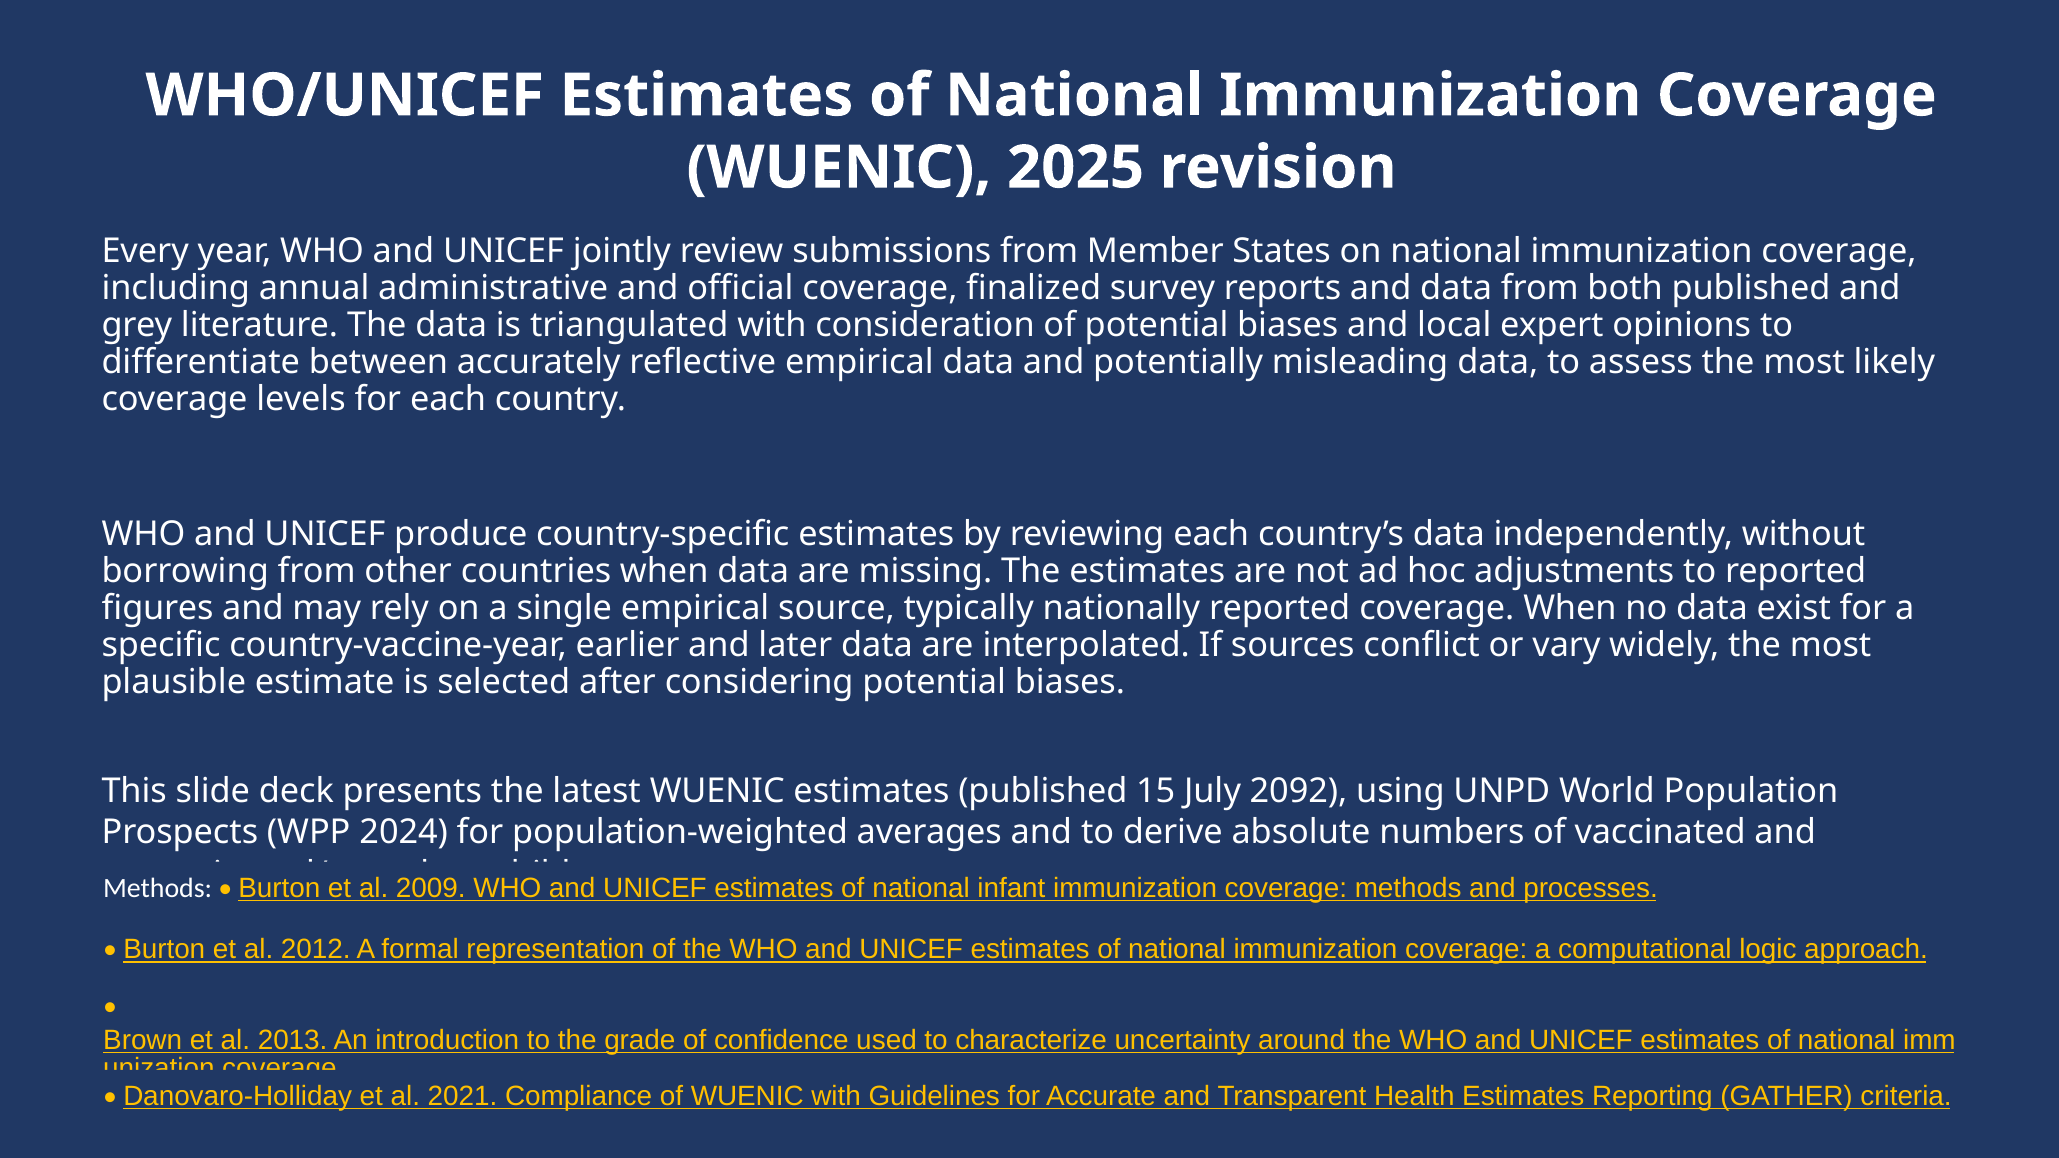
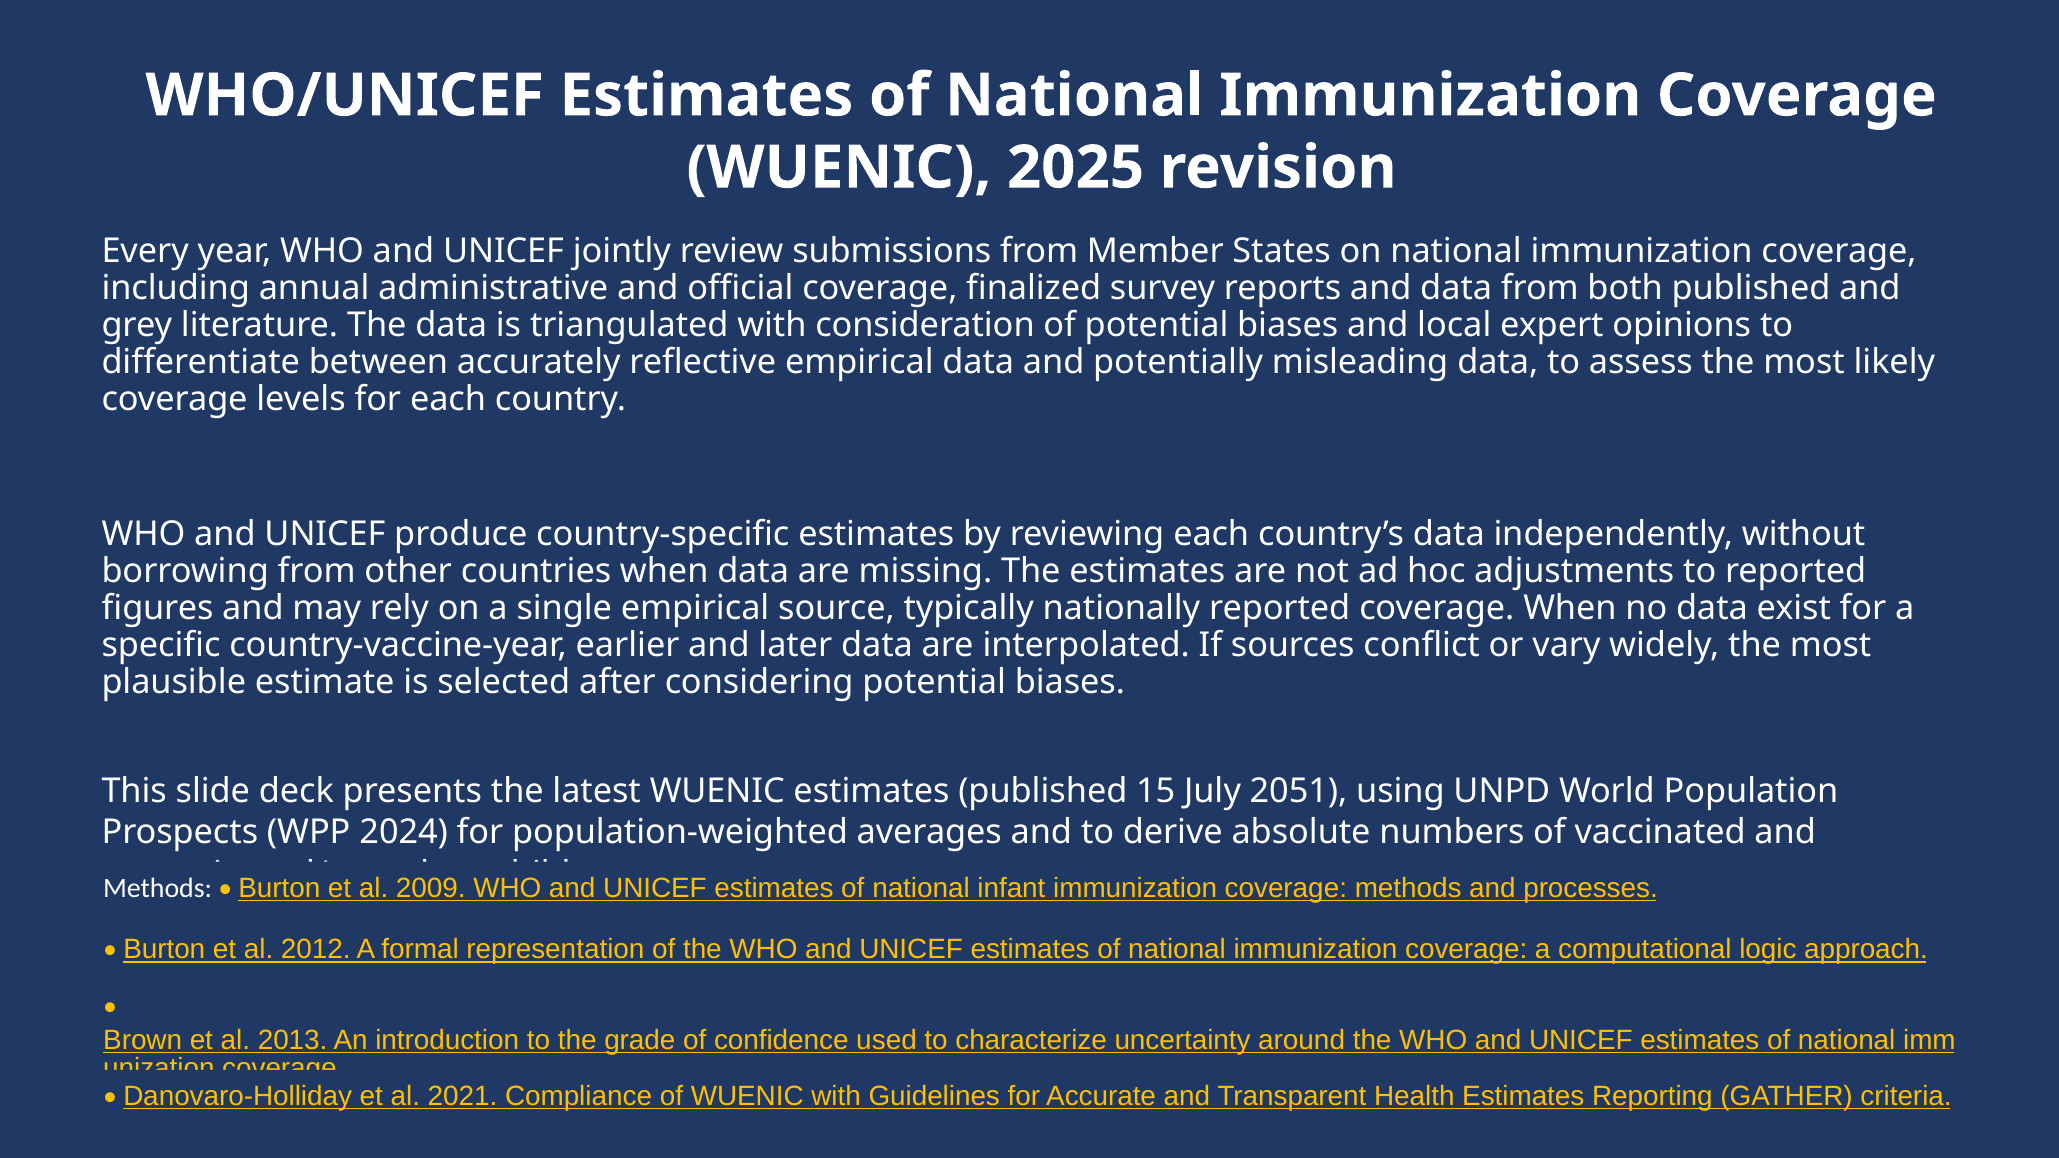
2092: 2092 -> 2051 (1298, 792)
